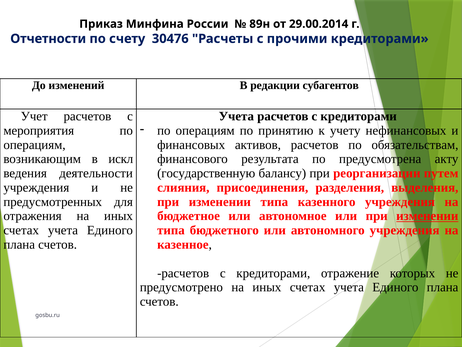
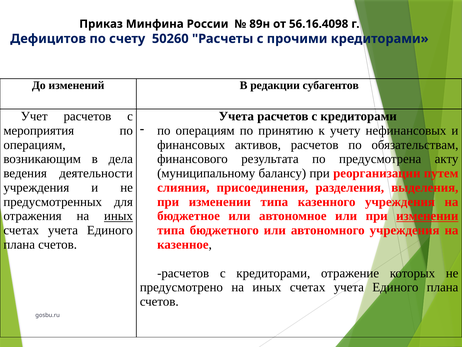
29.00.2014: 29.00.2014 -> 56.16.4098 (319, 24)
Отчетности: Отчетности -> Дефицитов (48, 39)
30476: 30476 -> 50260 (170, 39)
искл: искл -> дела (121, 159)
государственную: государственную -> муниципальному (206, 173)
иных underline: none -> present (118, 216)
